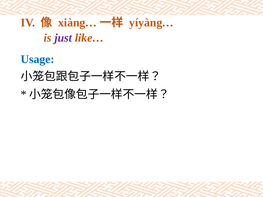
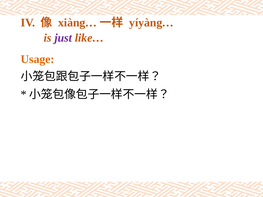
Usage colour: blue -> orange (38, 59)
